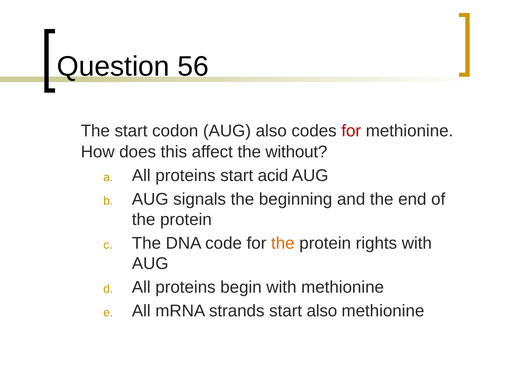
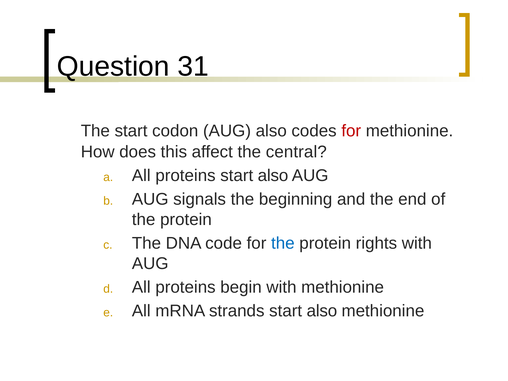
56: 56 -> 31 (193, 66)
without: without -> central (296, 152)
proteins start acid: acid -> also (273, 176)
the colour: orange -> blue (283, 243)
